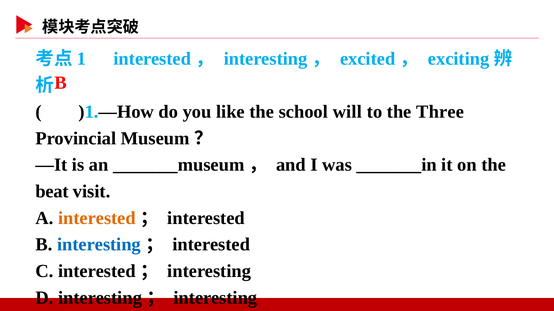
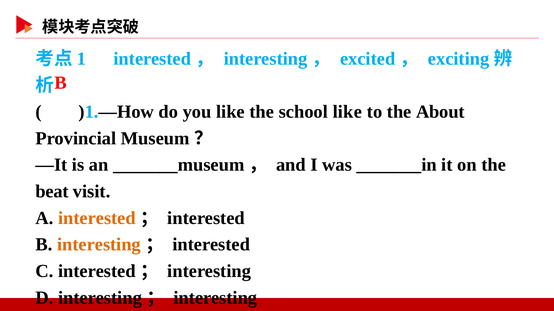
school will: will -> like (347, 112)
Three: Three -> About (440, 112)
interesting colour: blue -> orange (99, 245)
